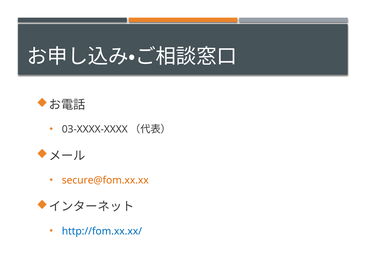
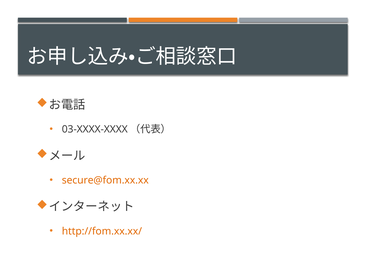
http://fom.xx.xx/ colour: blue -> orange (102, 231)
